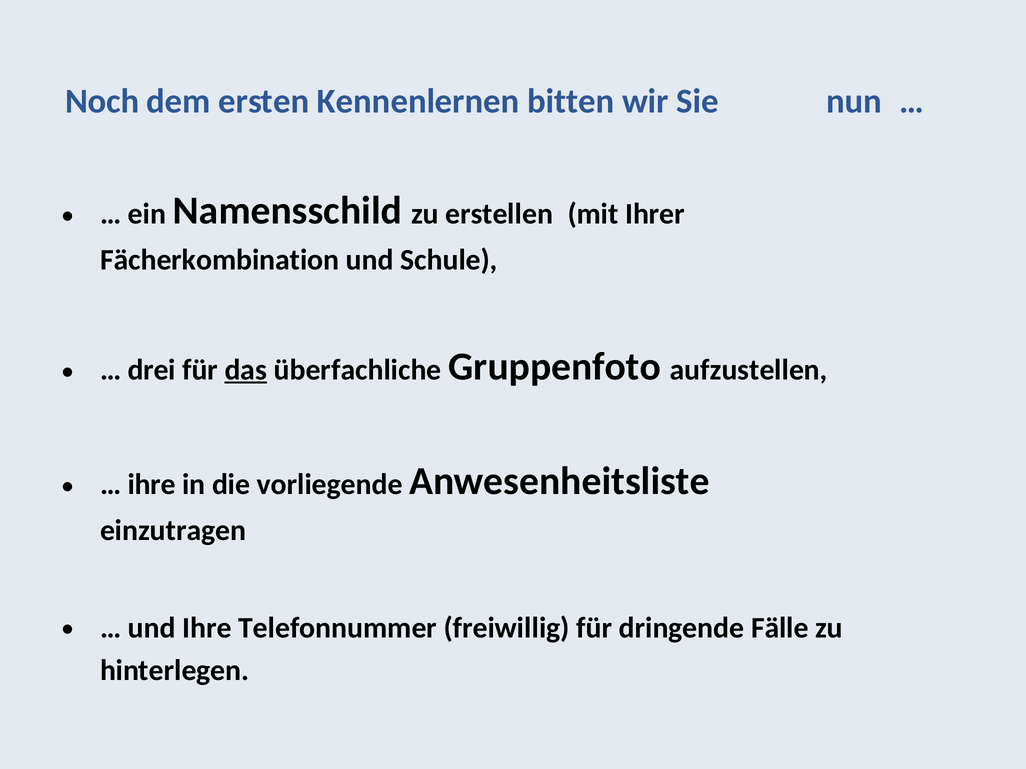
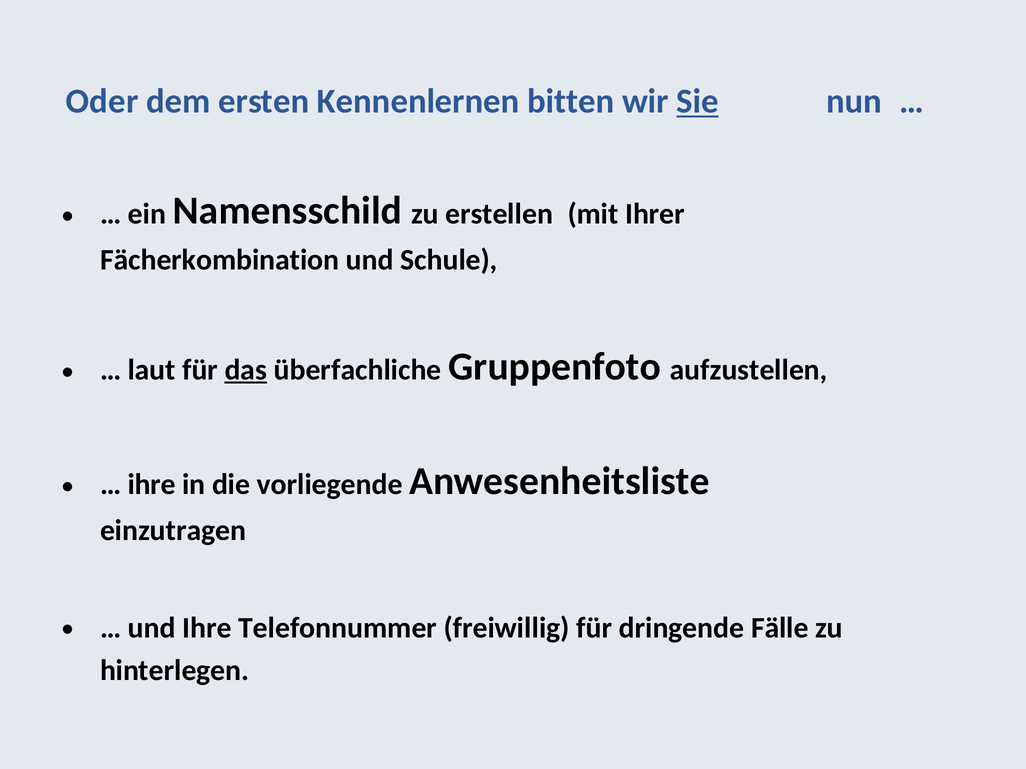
Noch: Noch -> Oder (102, 101)
Sie underline: none -> present (698, 101)
drei: drei -> laut (152, 370)
